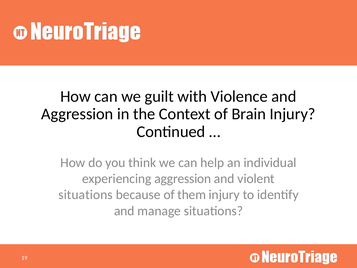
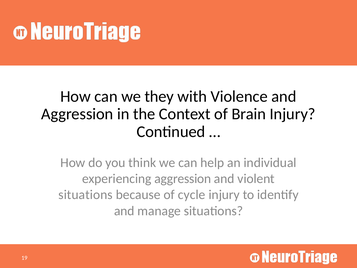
guilt: guilt -> they (159, 96)
them: them -> cycle (192, 195)
